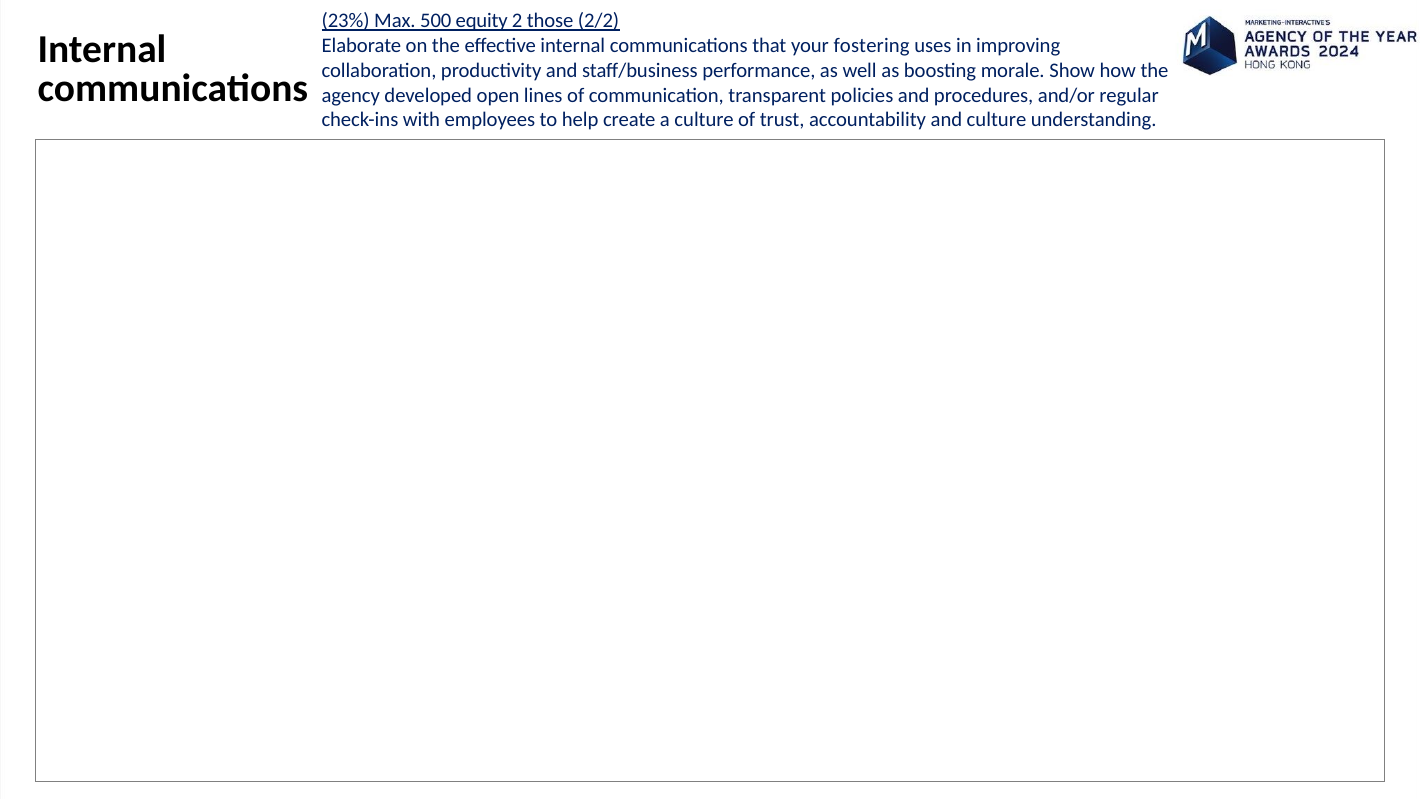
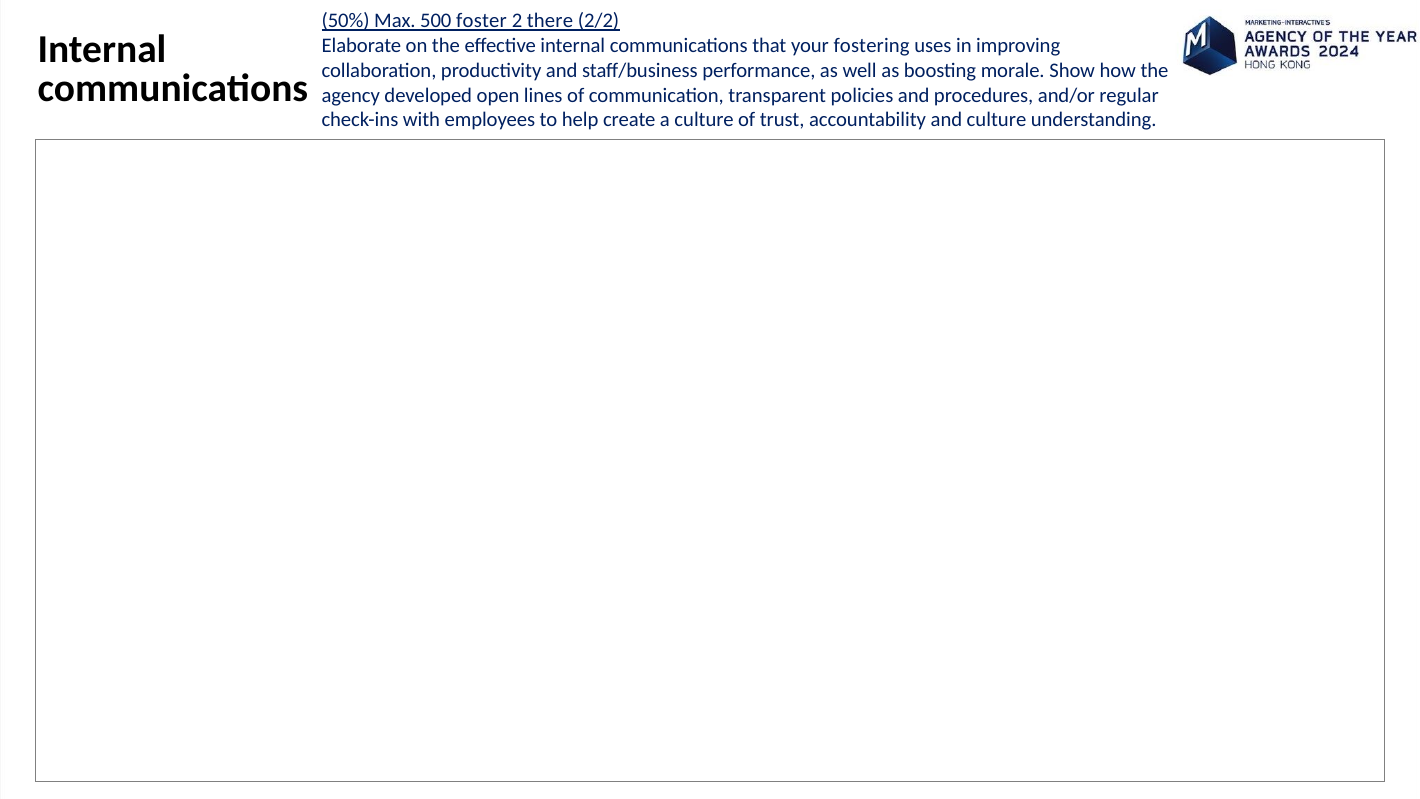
23%: 23% -> 50% (346, 21)
equity: equity -> foster (482, 21)
those: those -> there (550, 21)
